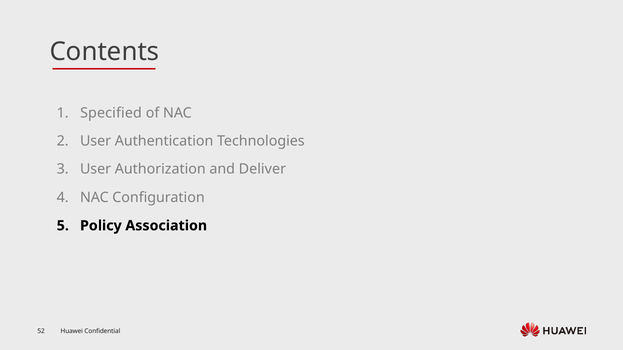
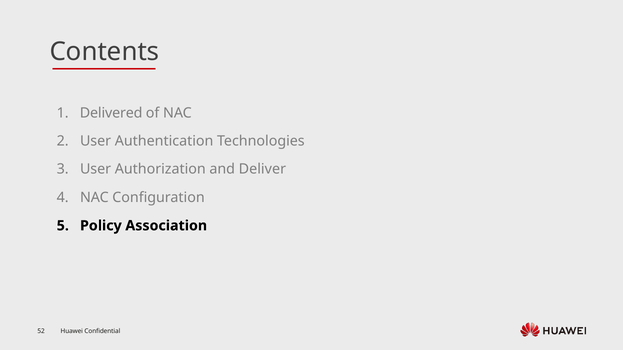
Specified: Specified -> Delivered (111, 113)
